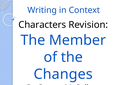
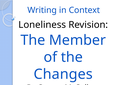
Characters: Characters -> Loneliness (42, 25)
